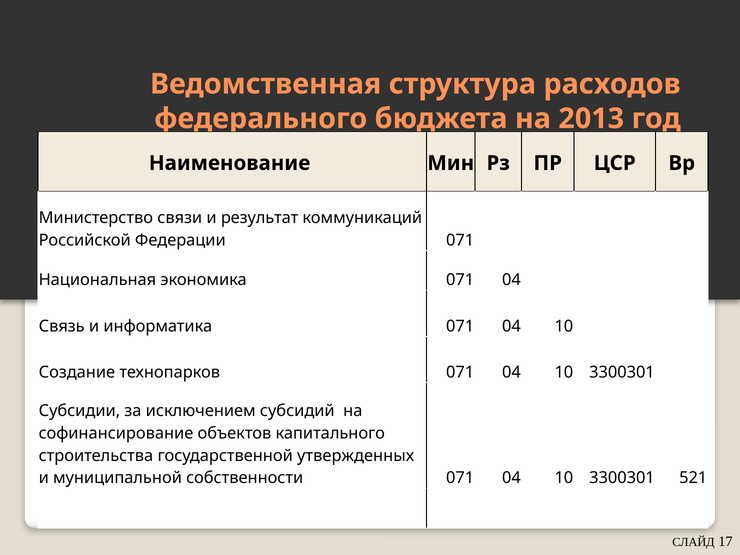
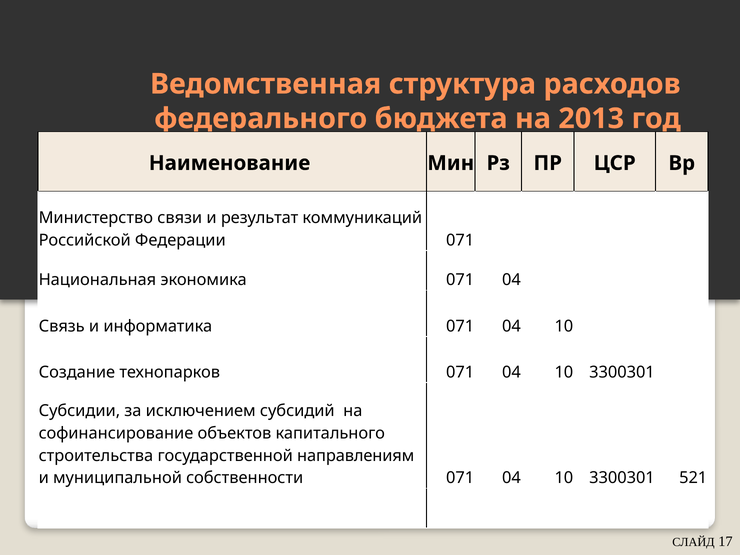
утвержденных: утвержденных -> направлениям (356, 456)
